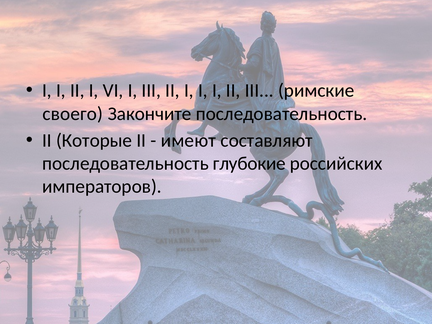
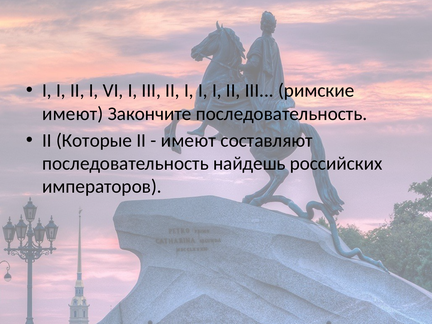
своего: своего -> имеют (73, 114)
глубокие: глубокие -> найдешь (249, 164)
